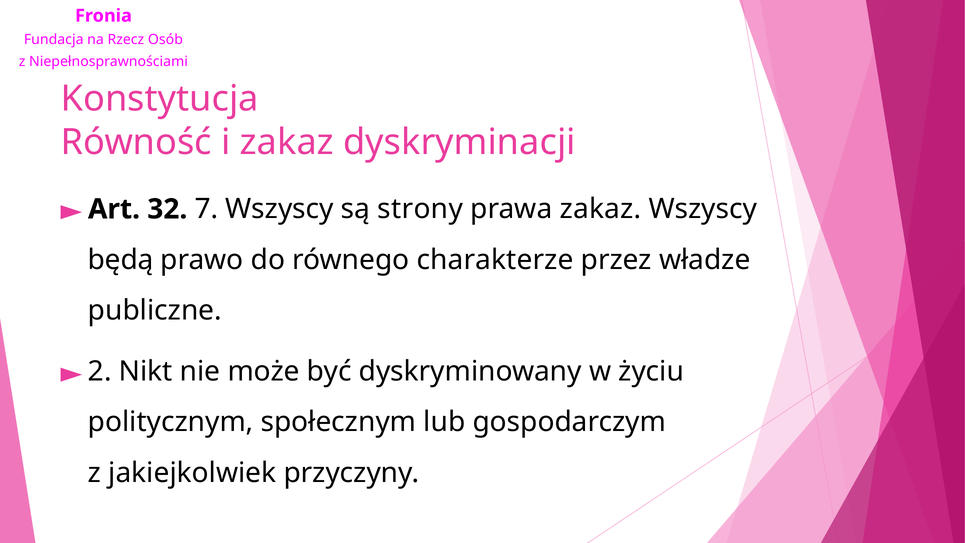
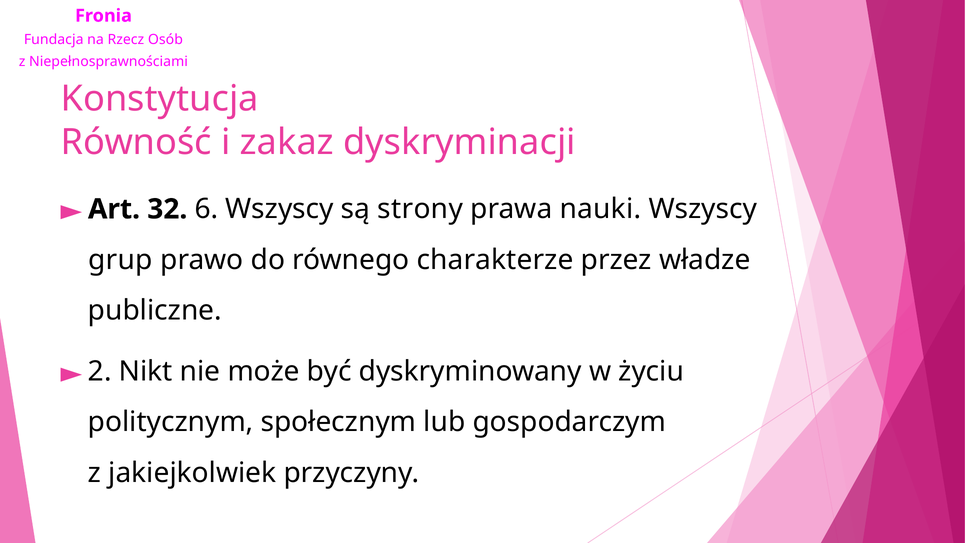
7: 7 -> 6 (206, 209)
prawa zakaz: zakaz -> nauki (601, 209)
będą: będą -> grup (120, 260)
